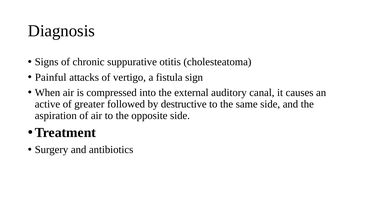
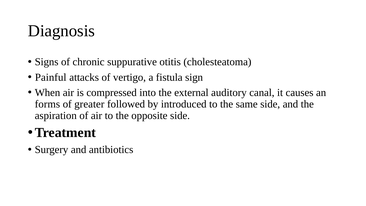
active: active -> forms (47, 104)
destructive: destructive -> introduced (184, 104)
